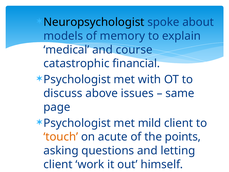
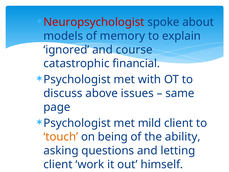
Neuropsychologist colour: black -> red (94, 22)
medical: medical -> ignored (66, 50)
acute: acute -> being (113, 137)
points: points -> ability (183, 137)
